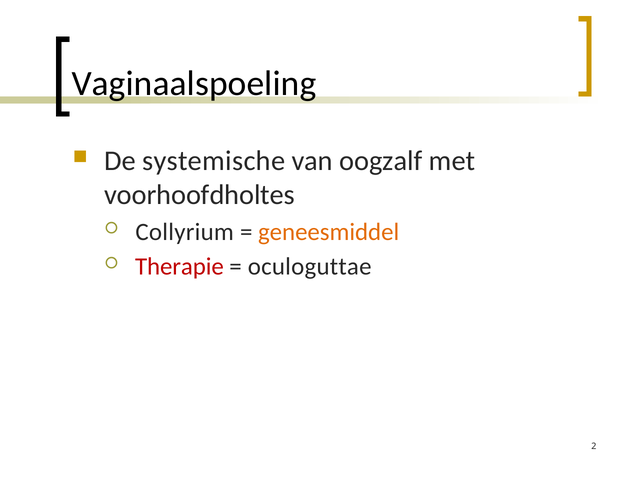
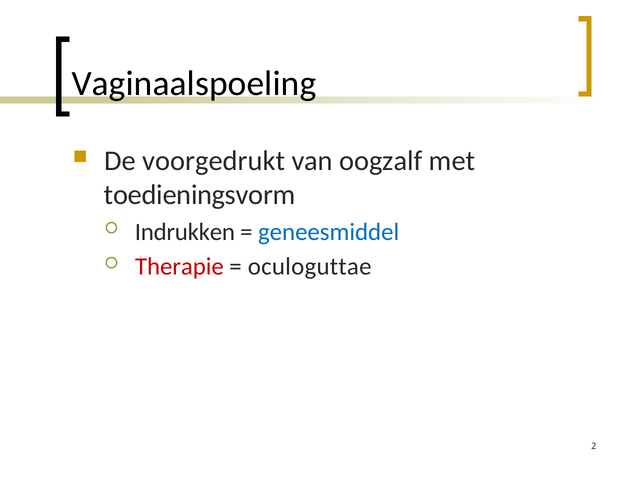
systemische: systemische -> voorgedrukt (214, 161)
voorhoofdholtes: voorhoofdholtes -> toedieningsvorm (200, 195)
Collyrium: Collyrium -> Indrukken (185, 232)
geneesmiddel colour: orange -> blue (329, 232)
